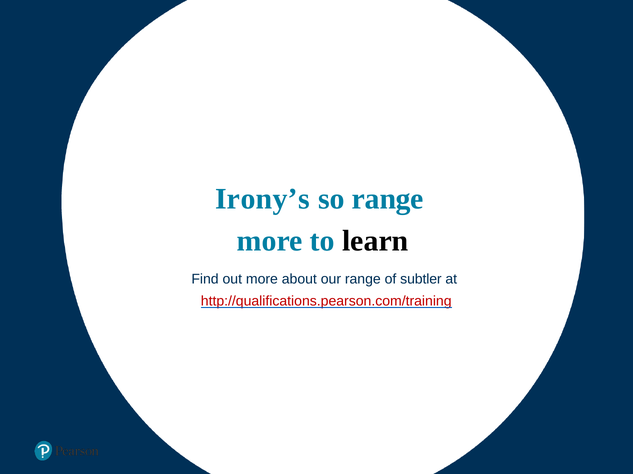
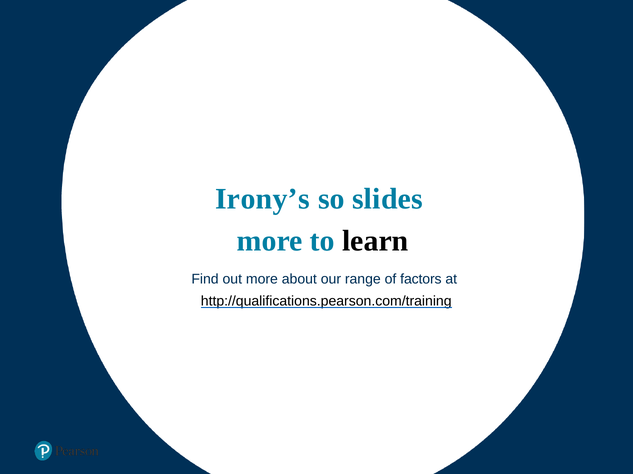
so range: range -> slides (388, 199)
subtler: subtler -> factors (421, 280)
http://qualifications.pearson.com/training colour: red -> black (326, 302)
